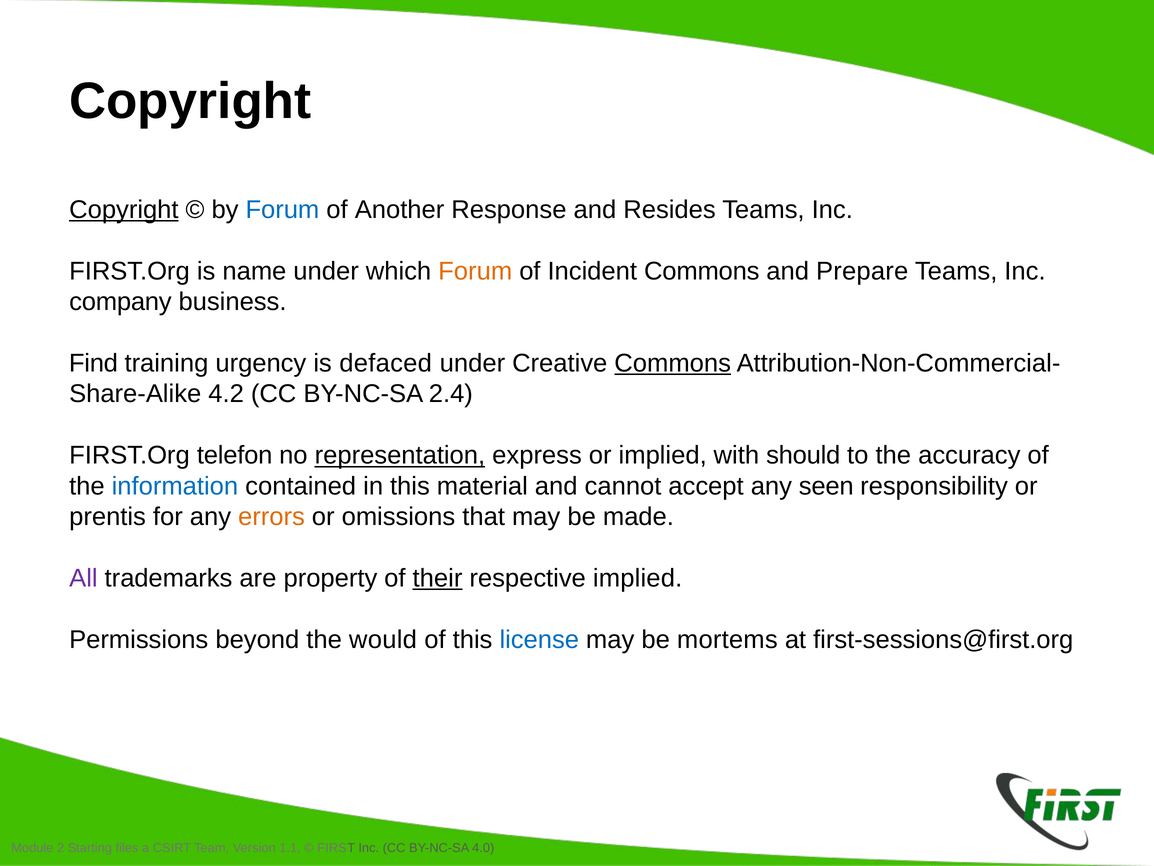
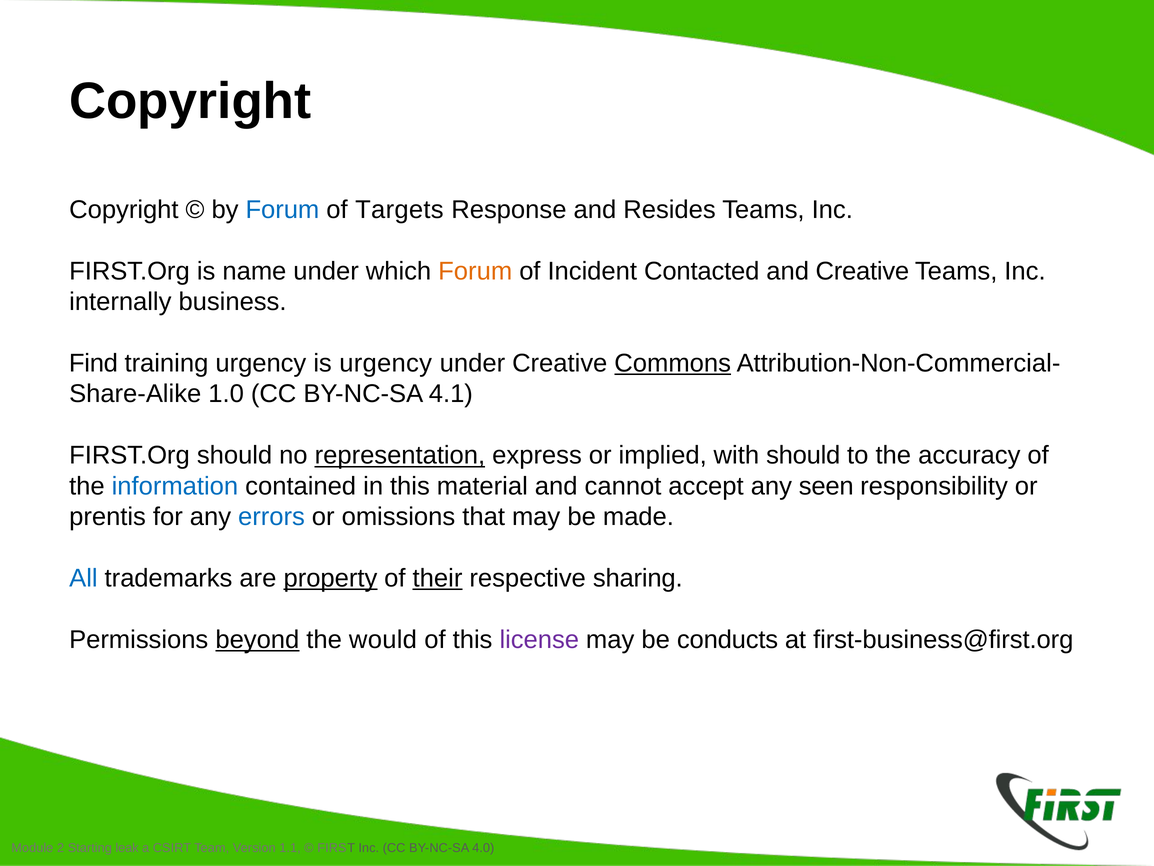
Copyright underline: present -> none (124, 210)
Another: Another -> Targets (399, 210)
Incident Commons: Commons -> Contacted (702, 271)
and Prepare: Prepare -> Creative (862, 271)
company: company -> internally (120, 302)
is defaced: defaced -> urgency (386, 363)
4.2: 4.2 -> 1.0 (226, 394)
2.4: 2.4 -> 4.1 (451, 394)
FIRST.Org telefon: telefon -> should (235, 455)
errors colour: orange -> blue (271, 517)
All colour: purple -> blue (83, 578)
property underline: none -> present (330, 578)
respective implied: implied -> sharing (638, 578)
beyond underline: none -> present (257, 640)
license colour: blue -> purple (539, 640)
mortems: mortems -> conducts (728, 640)
first-sessions@first.org: first-sessions@first.org -> first-business@first.org (943, 640)
files: files -> leak (127, 848)
